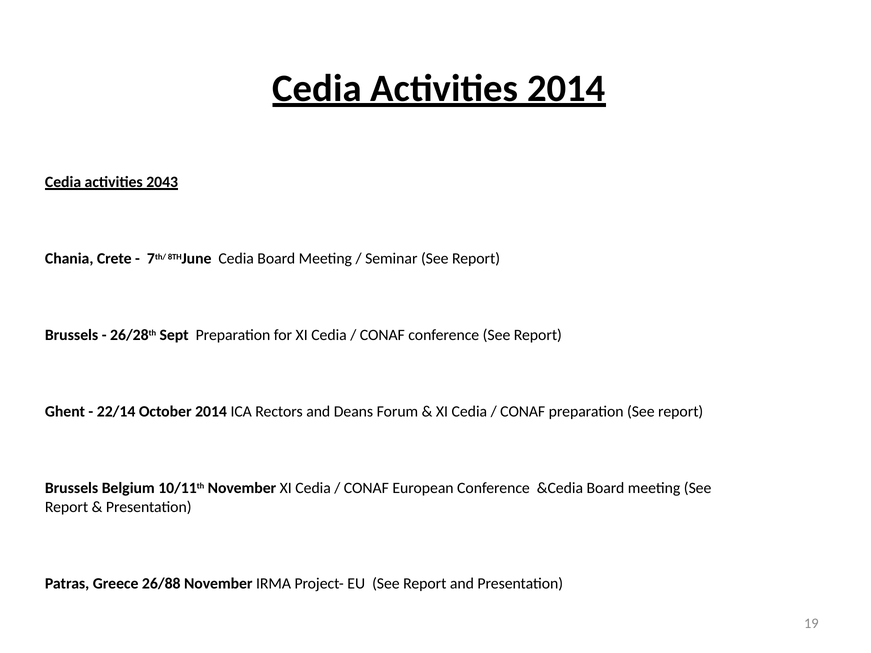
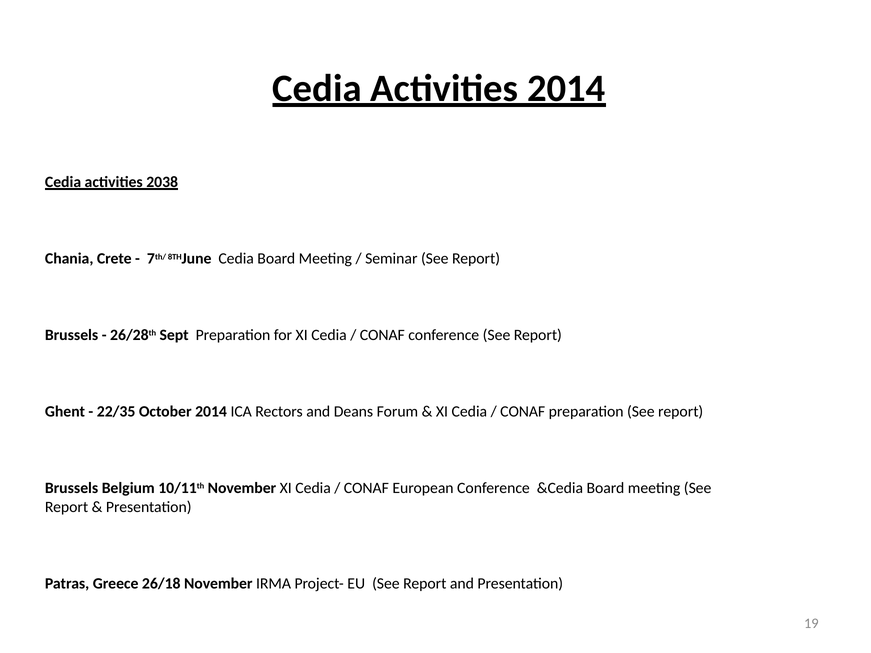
2043: 2043 -> 2038 (162, 182)
22/14: 22/14 -> 22/35 (116, 412)
26/88: 26/88 -> 26/18 (161, 584)
